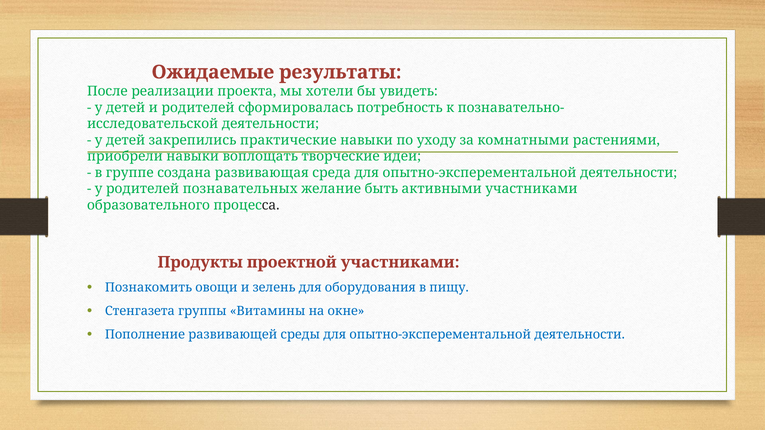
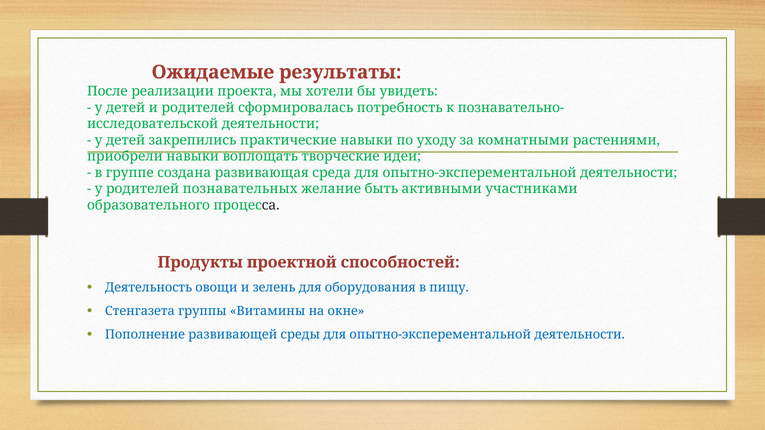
проектной участниками: участниками -> способностей (400, 262)
Познакомить: Познакомить -> Деятельность (148, 288)
